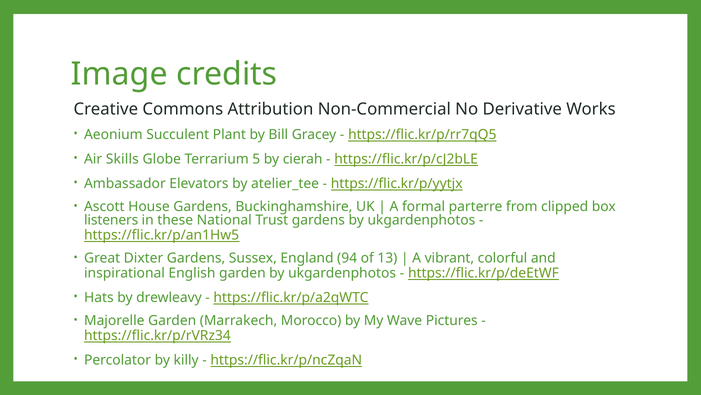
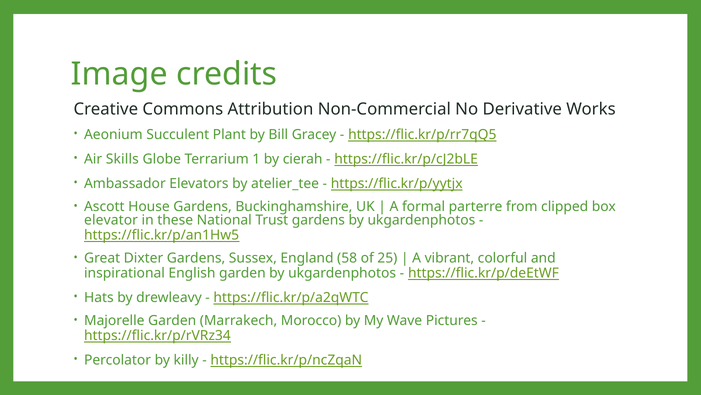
5: 5 -> 1 (256, 159)
listeners: listeners -> elevator (111, 220)
94: 94 -> 58 (347, 258)
13: 13 -> 25 (387, 258)
